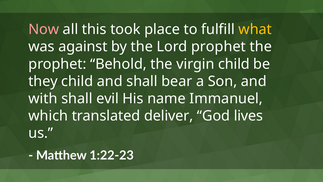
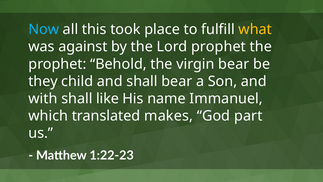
Now colour: pink -> light blue (44, 29)
virgin child: child -> bear (234, 64)
evil: evil -> like (108, 98)
deliver: deliver -> makes (169, 116)
lives: lives -> part (248, 116)
